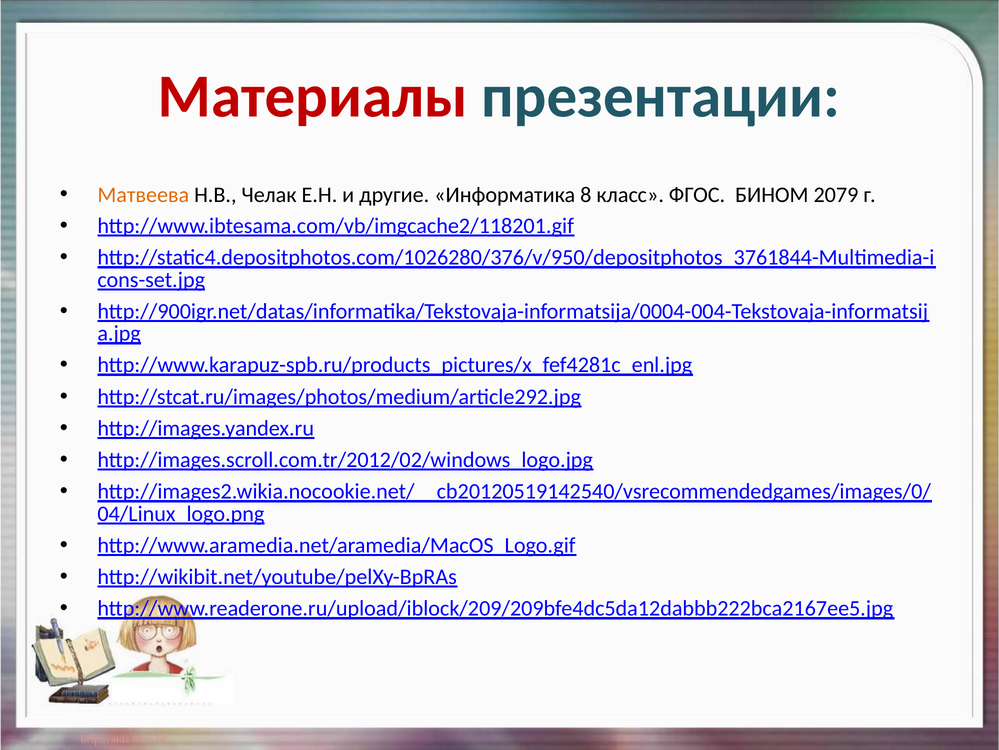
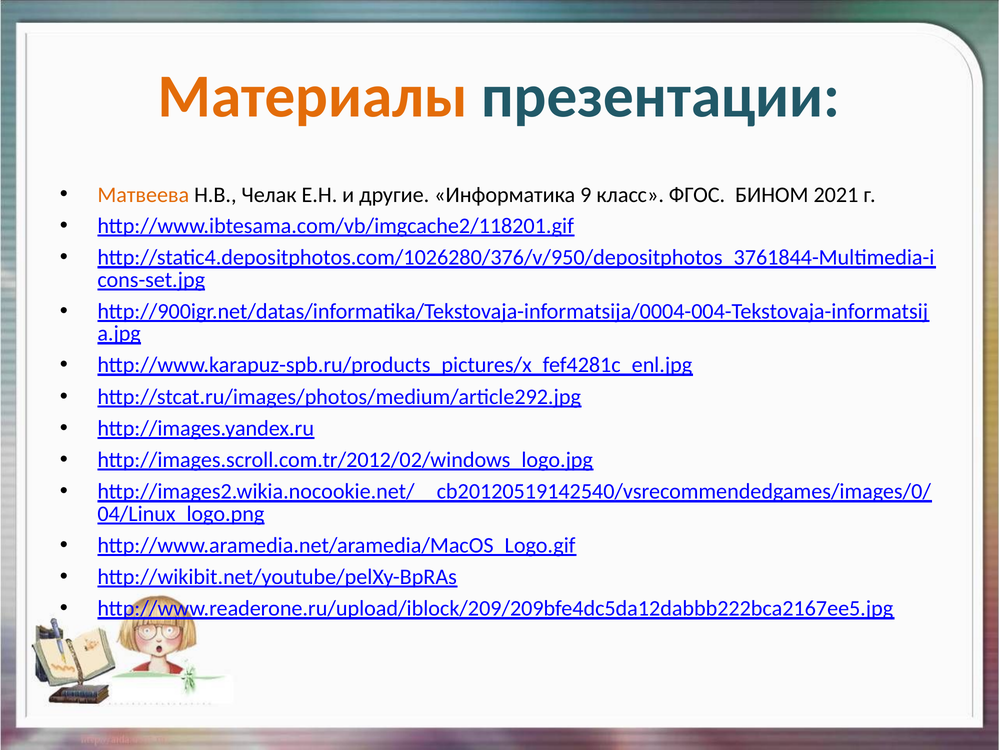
Материалы colour: red -> orange (313, 97)
8: 8 -> 9 (586, 195)
2079: 2079 -> 2021 (836, 195)
